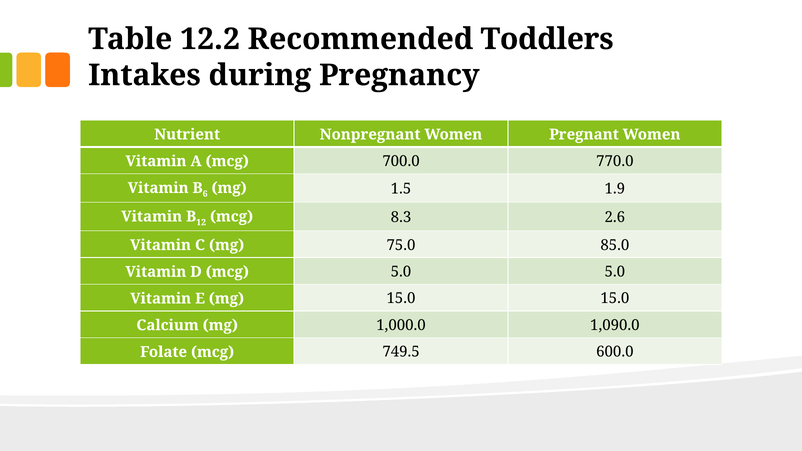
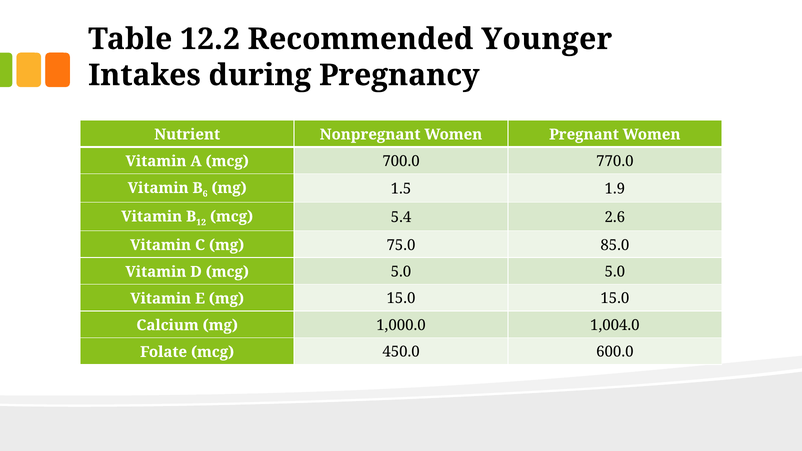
Toddlers: Toddlers -> Younger (547, 39)
8.3: 8.3 -> 5.4 (401, 218)
1,090.0: 1,090.0 -> 1,004.0 (615, 325)
749.5: 749.5 -> 450.0 (401, 352)
